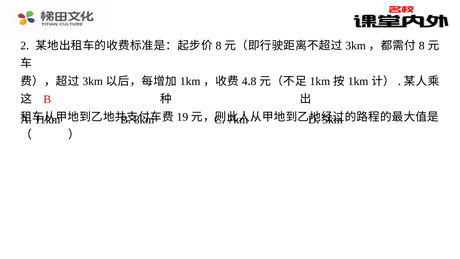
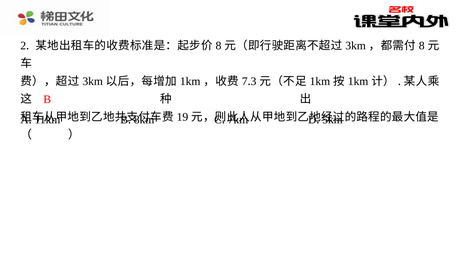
4: 4 -> 7 (245, 81)
8: 8 -> 3 (254, 81)
